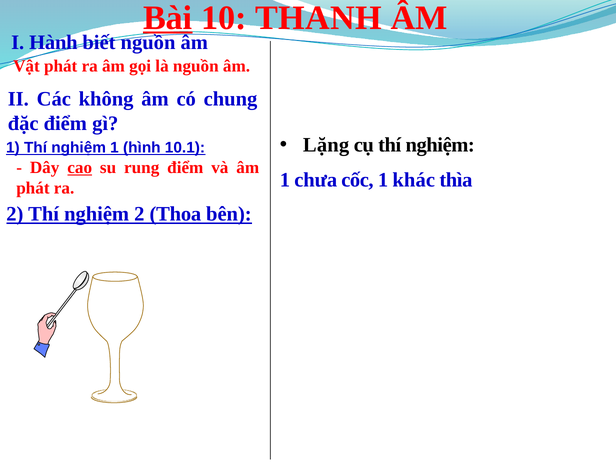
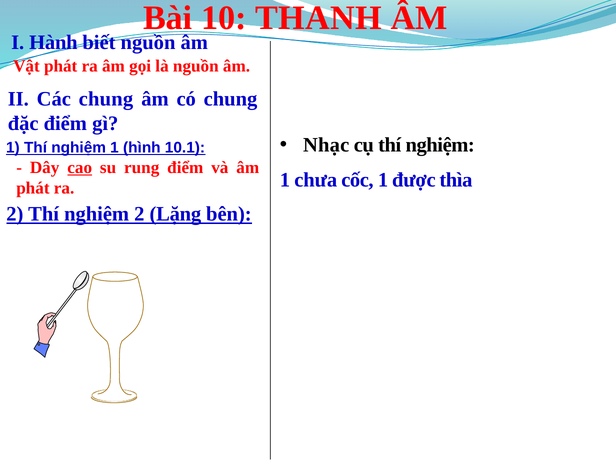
Bài underline: present -> none (168, 18)
Các không: không -> chung (106, 99)
Lặng: Lặng -> Nhạc (326, 145)
khác: khác -> được (414, 180)
Thoa: Thoa -> Lặng (175, 214)
